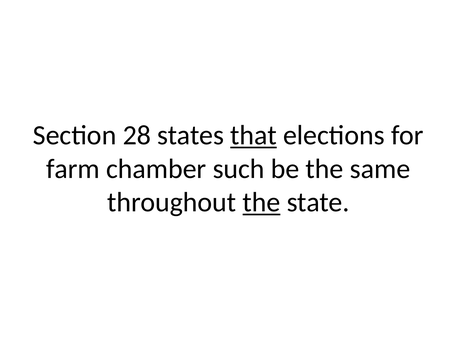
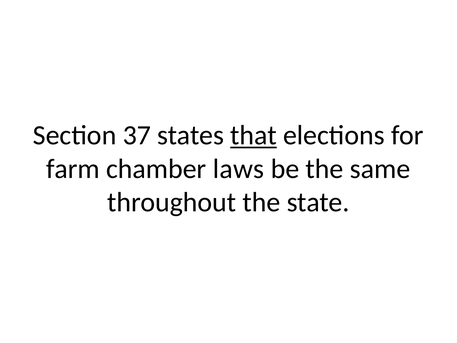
28: 28 -> 37 (137, 135)
such: such -> laws (238, 169)
the underline: present -> none (261, 202)
